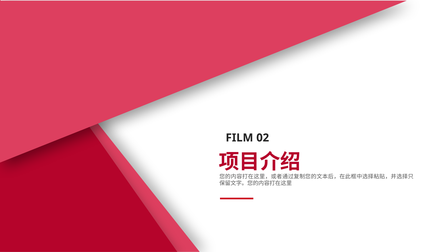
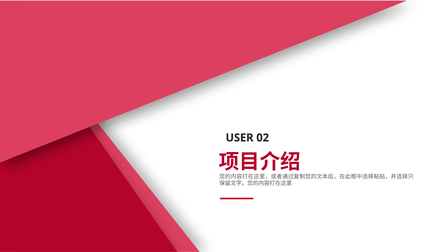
FILM: FILM -> USER (240, 137)
